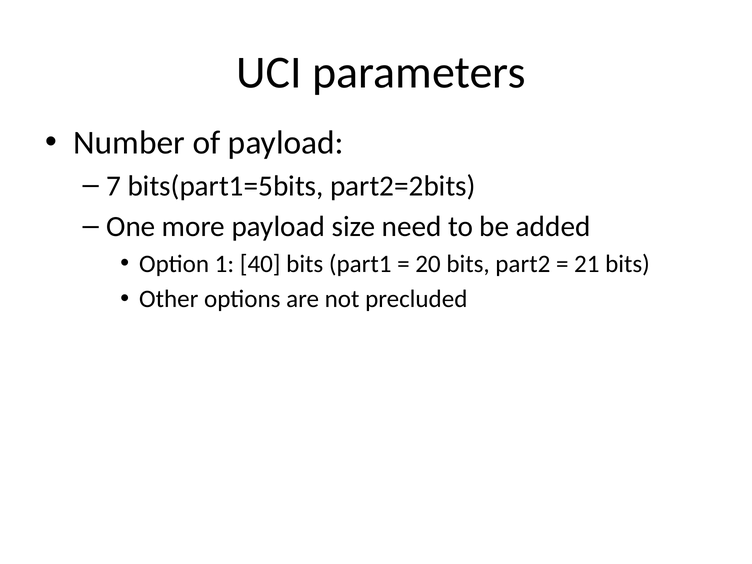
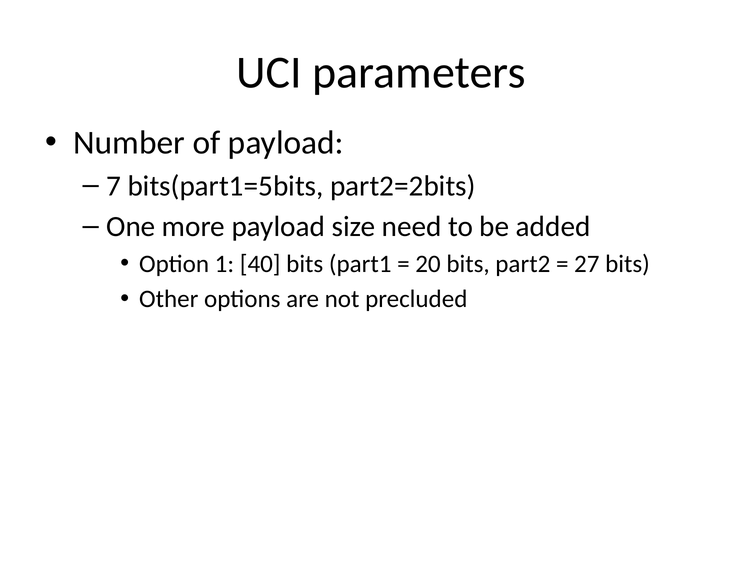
21: 21 -> 27 (587, 264)
